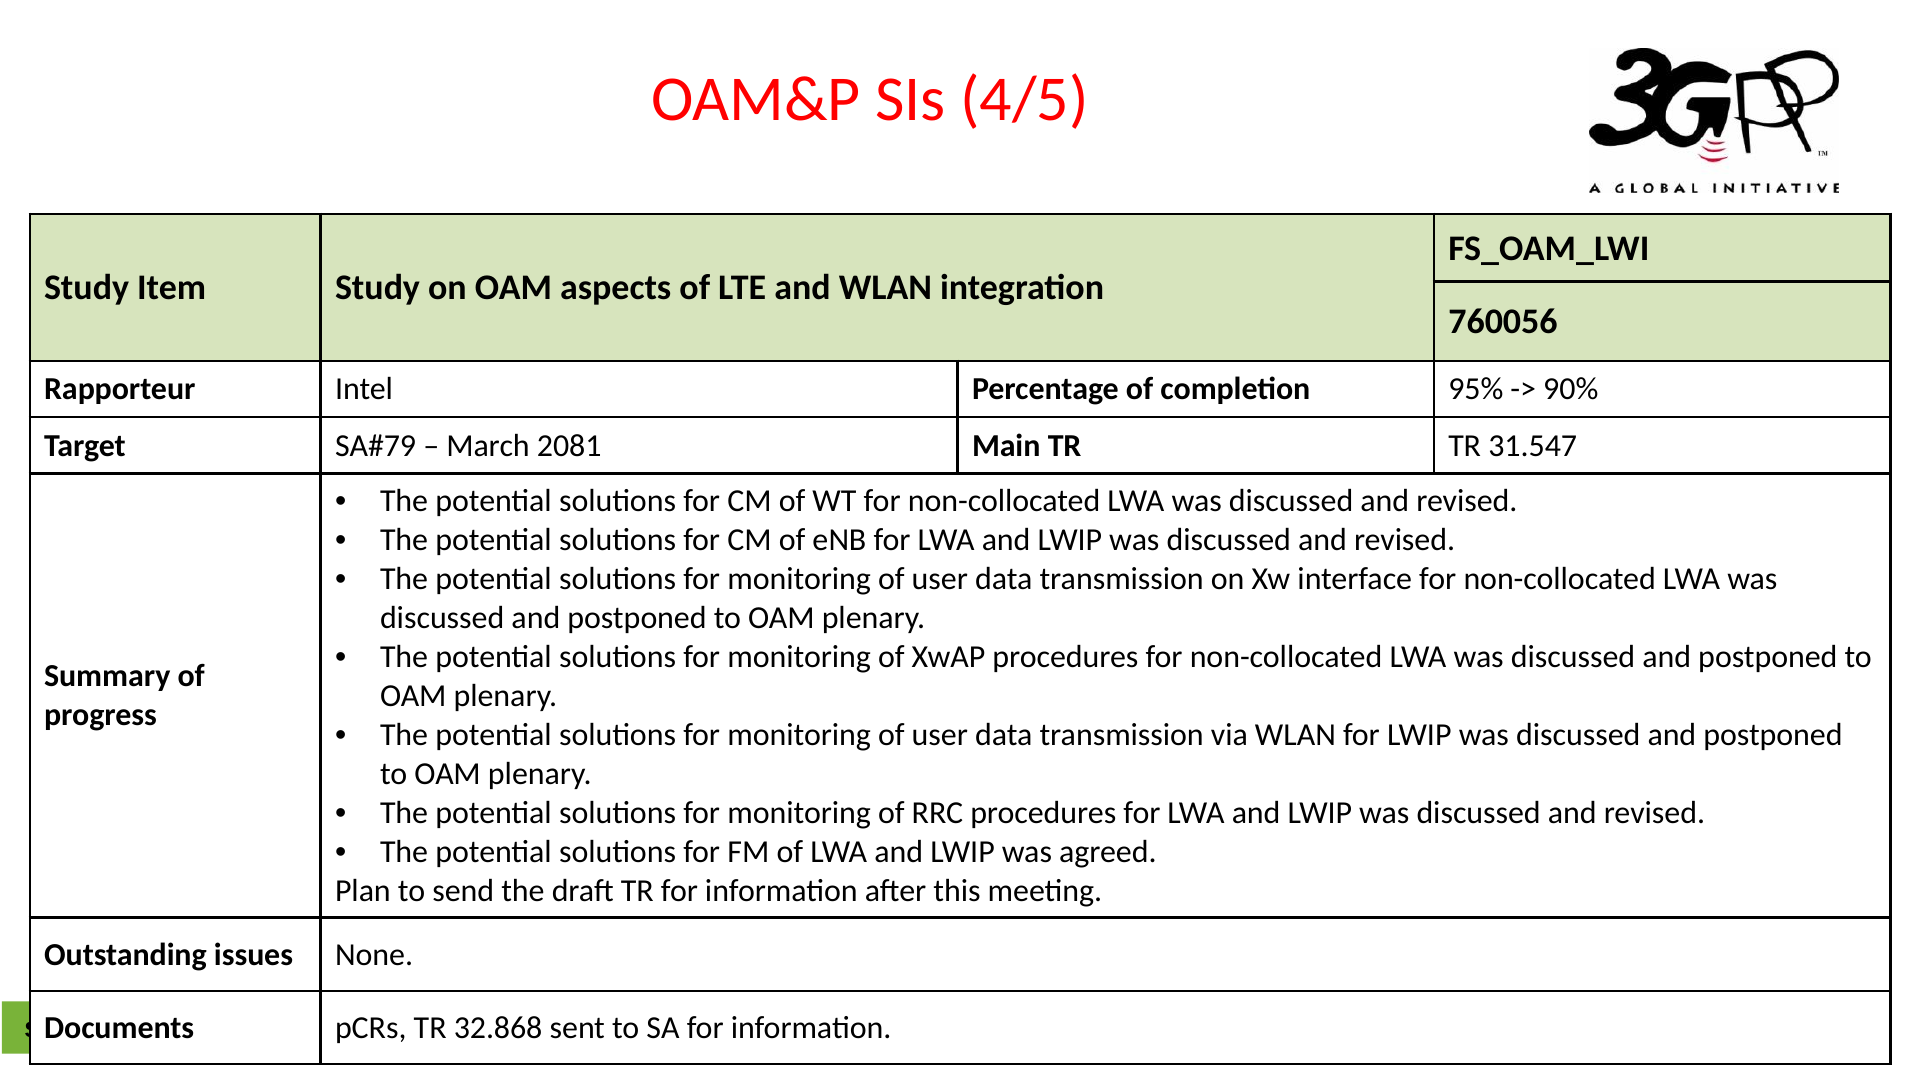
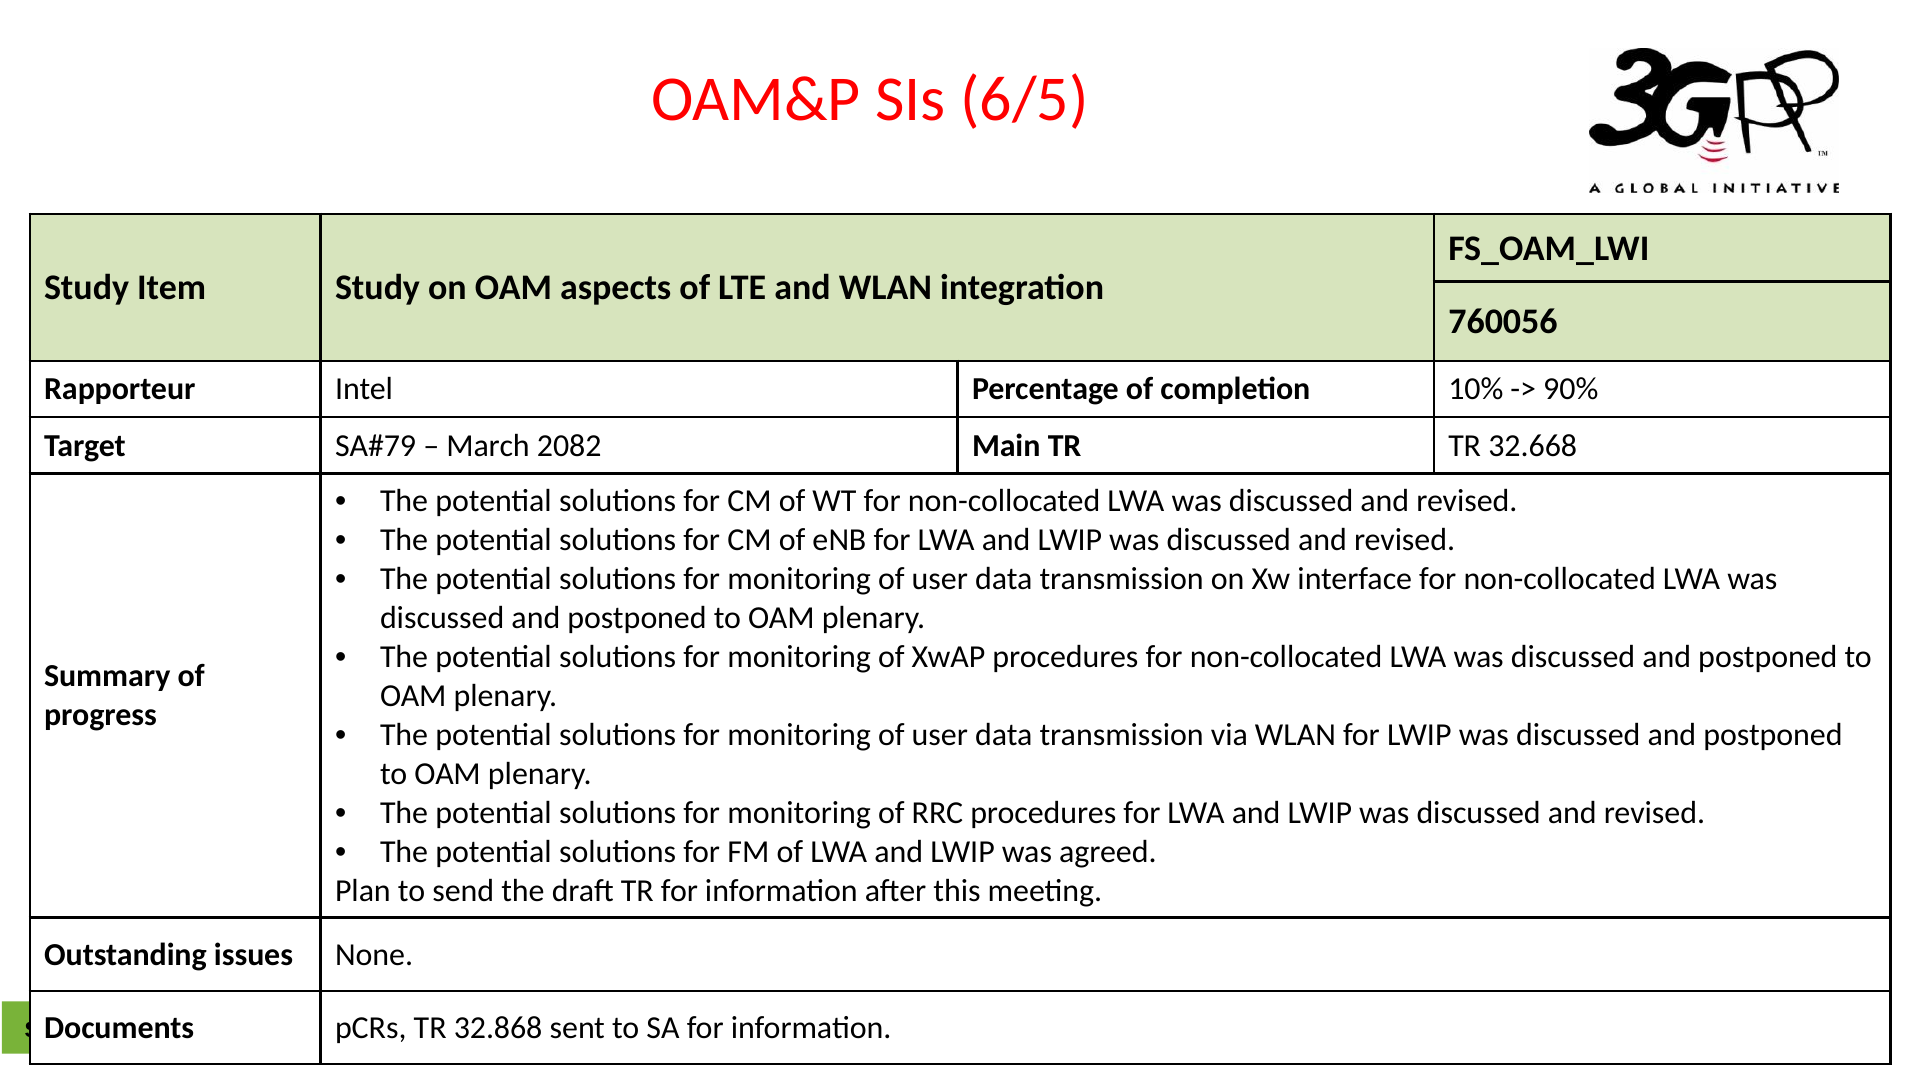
4/5: 4/5 -> 6/5 (1025, 99)
95%: 95% -> 10% (1476, 390)
2081: 2081 -> 2082 (569, 446)
31.547: 31.547 -> 32.668 (1533, 446)
